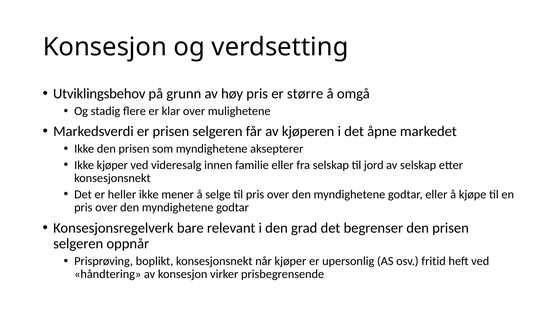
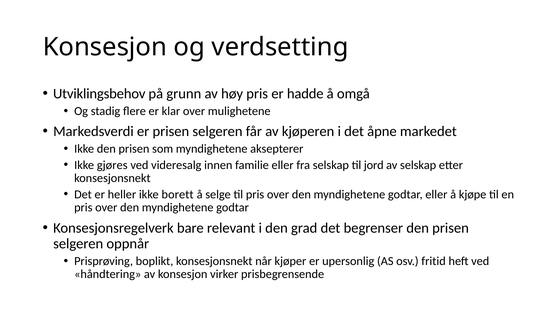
større: større -> hadde (305, 94)
Ikke kjøper: kjøper -> gjøres (112, 165)
mener: mener -> borett (178, 194)
